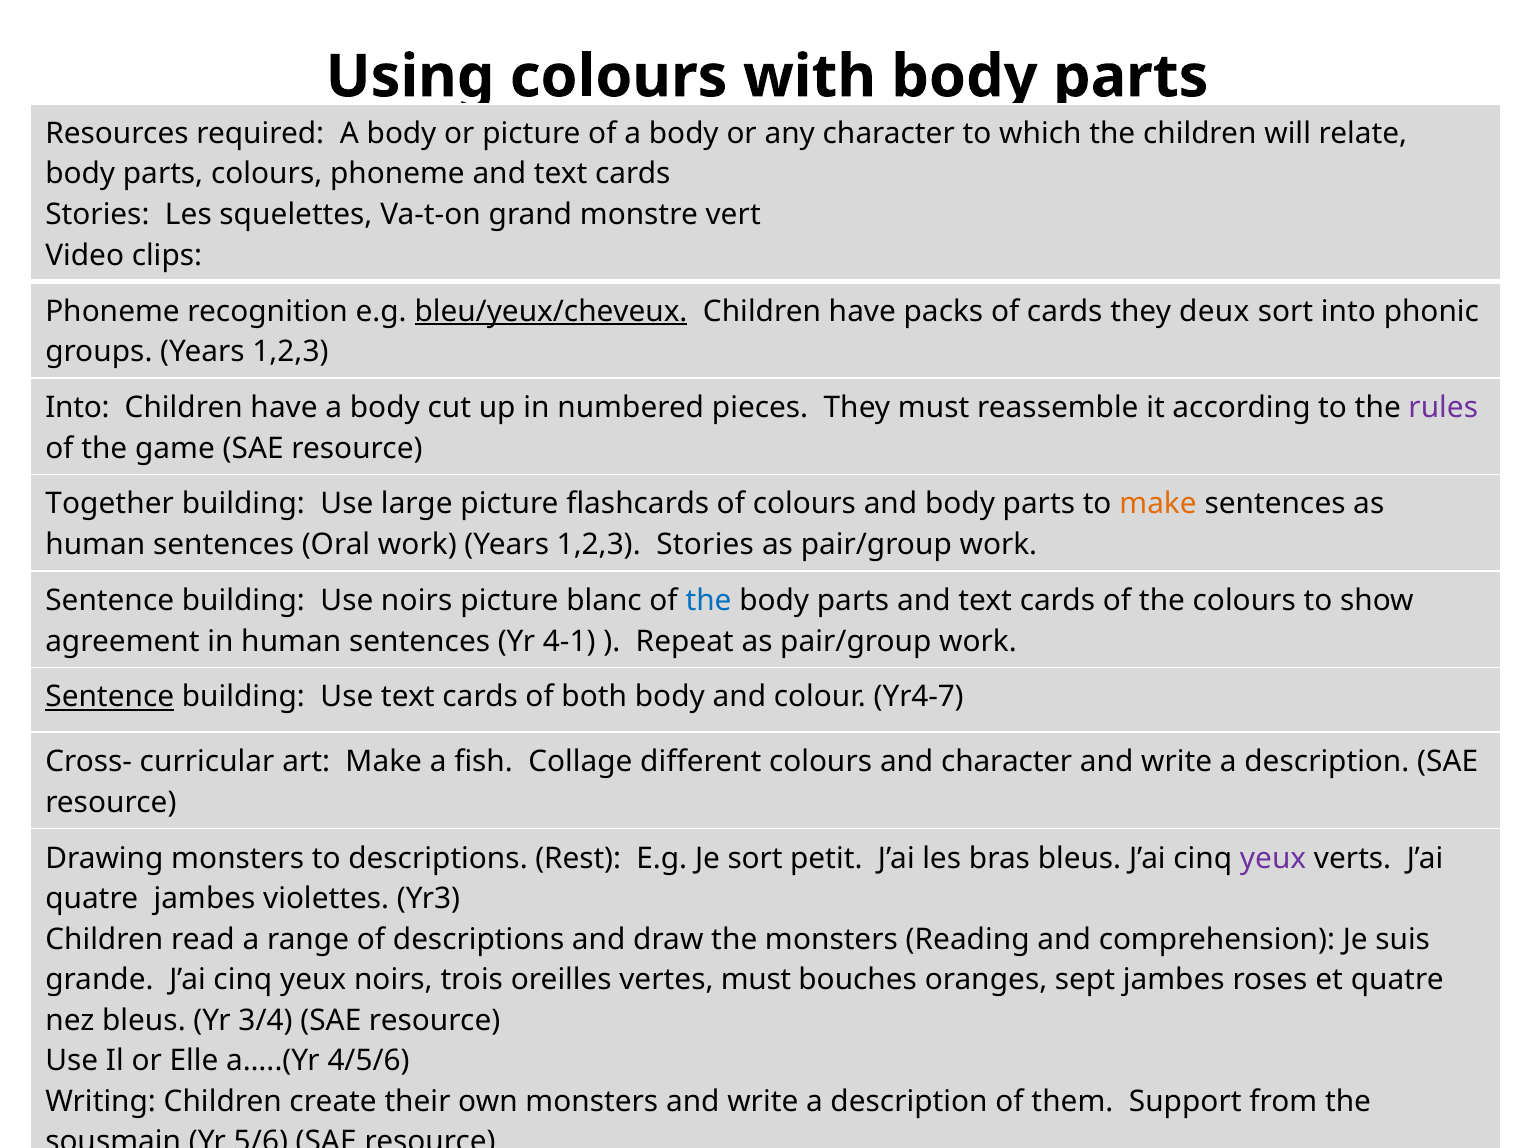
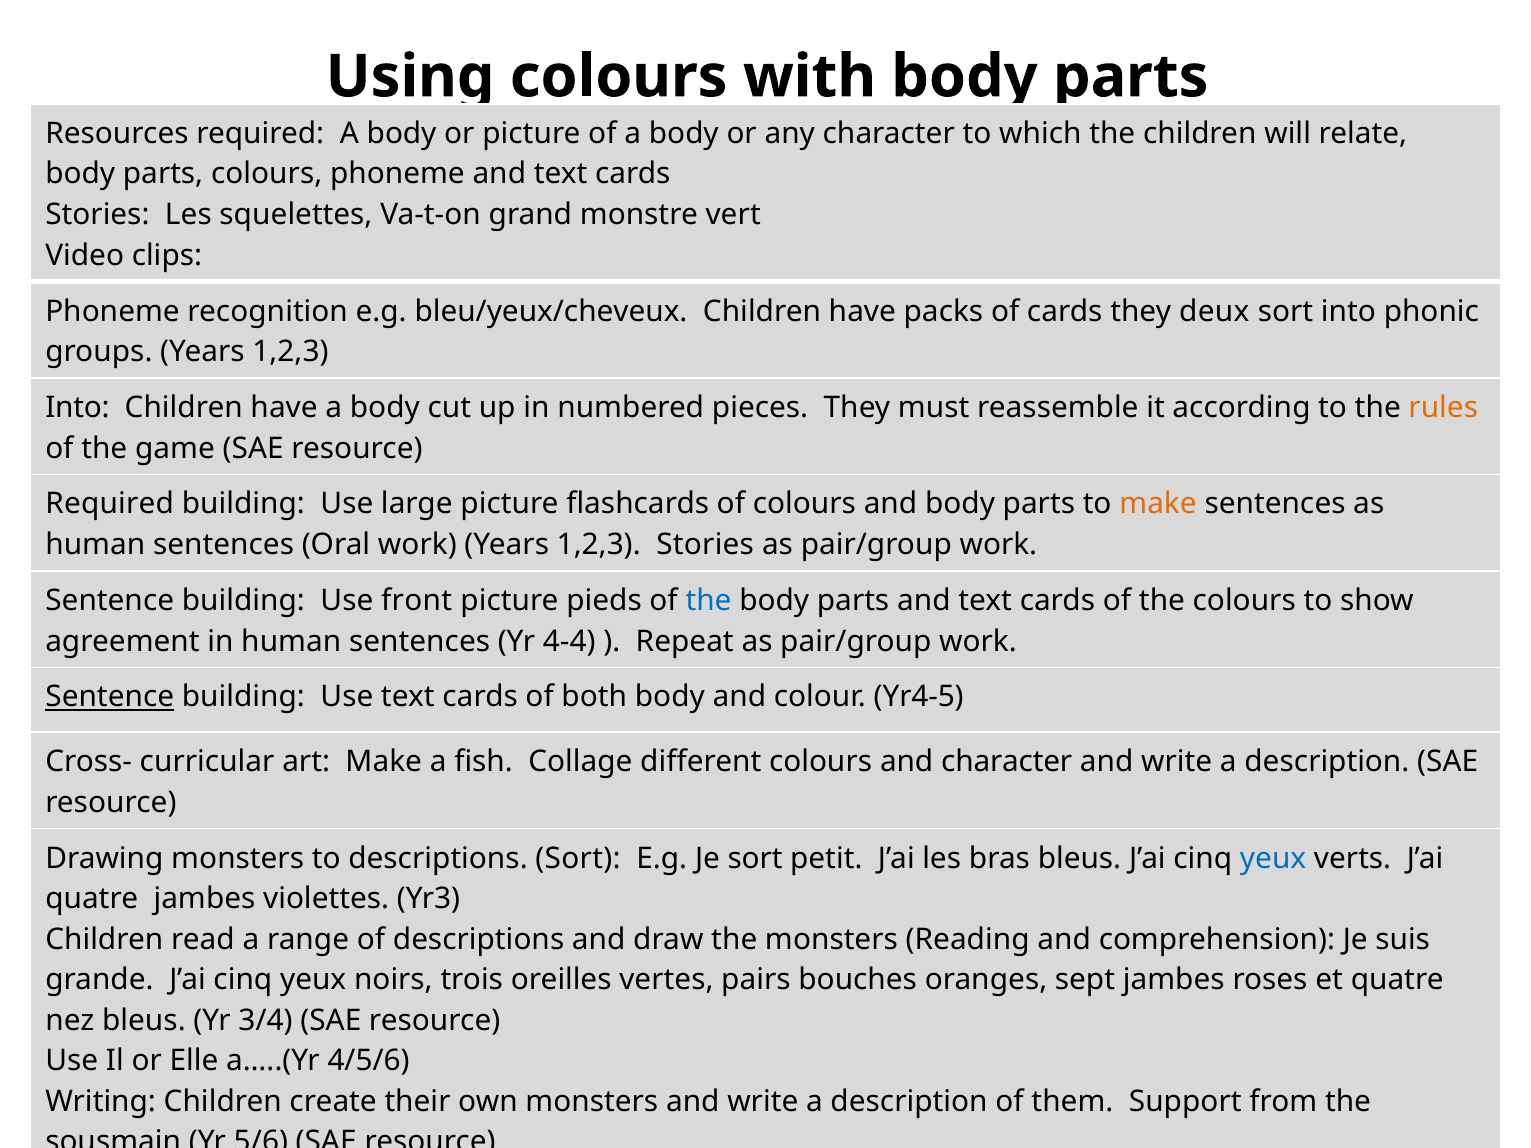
bleu/yeux/cheveux underline: present -> none (551, 311)
rules colour: purple -> orange (1443, 408)
Together: Together -> Required (110, 504)
Use noirs: noirs -> front (417, 601)
blanc: blanc -> pieds (604, 601)
4-1: 4-1 -> 4-4 (569, 641)
Yr4-7: Yr4-7 -> Yr4-5 (919, 697)
descriptions Rest: Rest -> Sort (578, 858)
yeux colour: purple -> blue (1273, 858)
vertes must: must -> pairs (756, 980)
